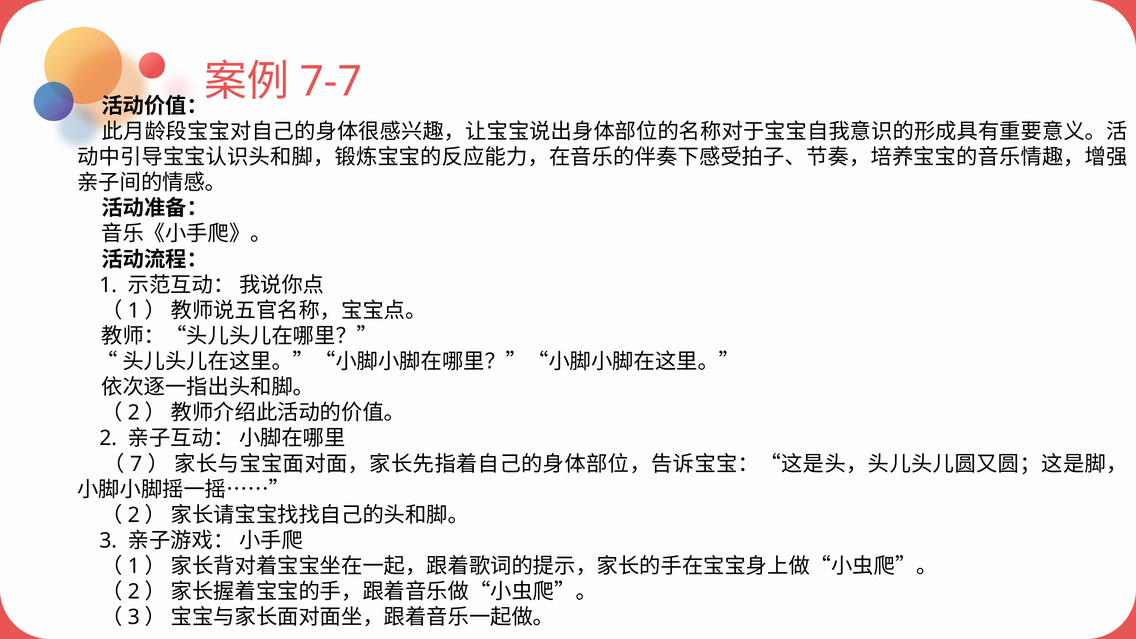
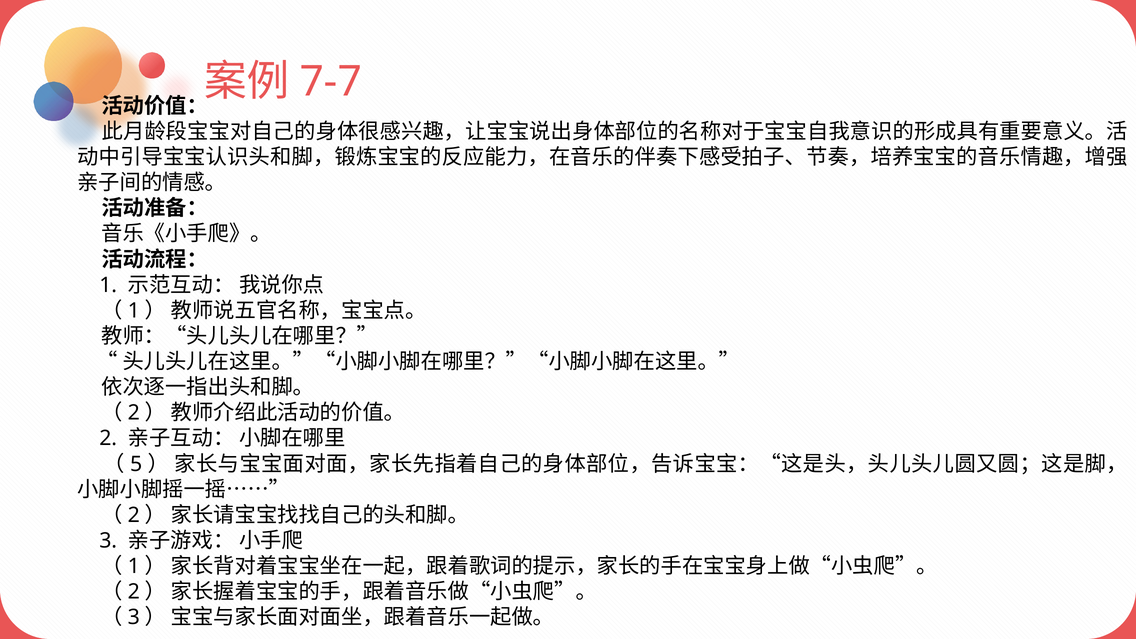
7: 7 -> 5 (136, 464)
